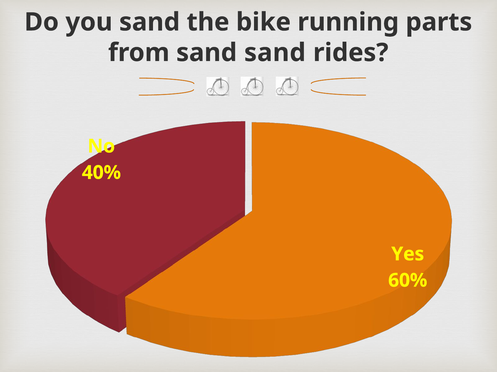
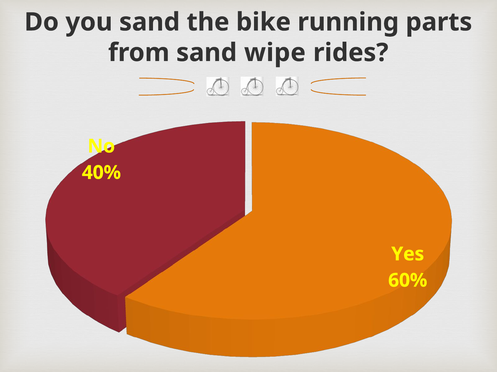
sand sand: sand -> wipe (275, 53)
